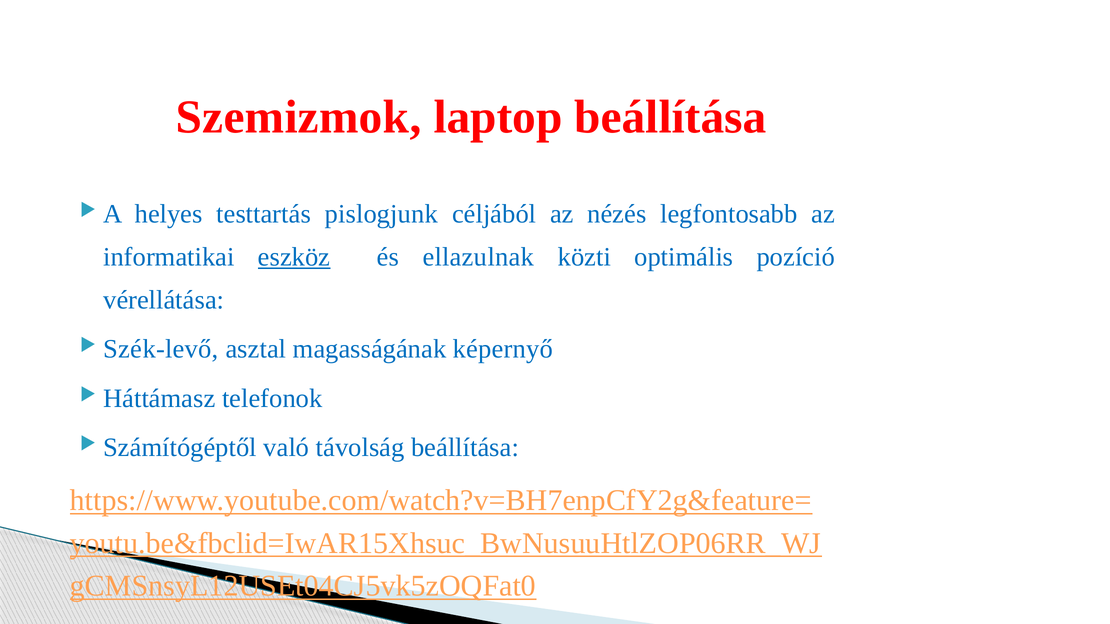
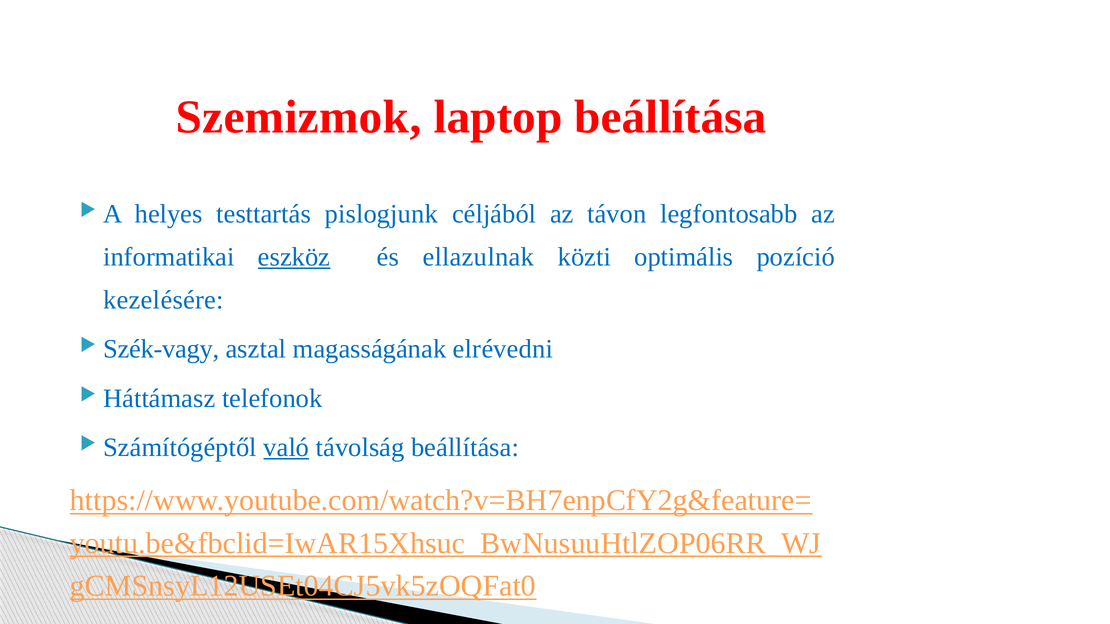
nézés: nézés -> távon (617, 214)
vérellátása: vérellátása -> kezelésére (164, 300)
Szék-levő: Szék-levő -> Szék-vagy (161, 349)
képernyő: képernyő -> elrévedni (503, 349)
való underline: none -> present (286, 448)
